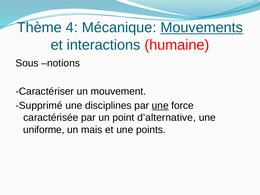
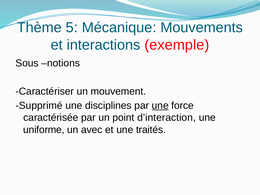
4: 4 -> 5 (72, 28)
Mouvements underline: present -> none (202, 28)
humaine: humaine -> exemple (177, 45)
d’alternative: d’alternative -> d’interaction (167, 118)
mais: mais -> avec (92, 130)
points: points -> traités (151, 130)
